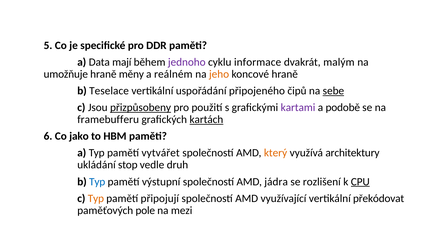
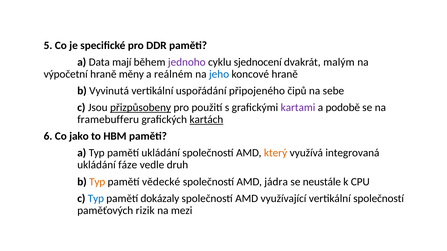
informace: informace -> sjednocení (258, 62)
umožňuje: umožňuje -> výpočetní (66, 74)
jeho colour: orange -> blue (219, 74)
Teselace: Teselace -> Vyvinutá (109, 91)
sebe underline: present -> none (333, 91)
pamětí vytvářet: vytvářet -> ukládání (161, 153)
architektury: architektury -> integrovaná (352, 153)
stop: stop -> fáze (128, 165)
Typ colour: blue -> orange (97, 182)
výstupní: výstupní -> vědecké (161, 182)
rozlišení: rozlišení -> neustále (322, 182)
CPU underline: present -> none (360, 182)
Typ colour: orange -> blue (96, 199)
připojují: připojují -> dokázaly (160, 199)
vertikální překódovat: překódovat -> společností (379, 199)
pole: pole -> rizik (145, 211)
